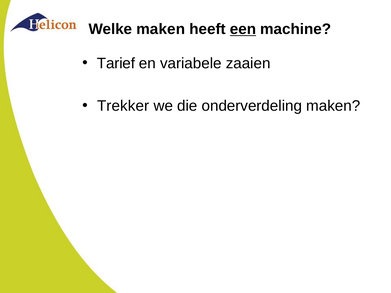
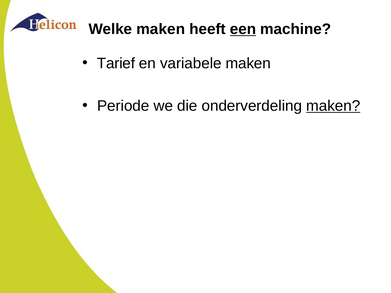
variabele zaaien: zaaien -> maken (248, 63)
Trekker: Trekker -> Periode (123, 106)
maken underline: none -> present (333, 106)
